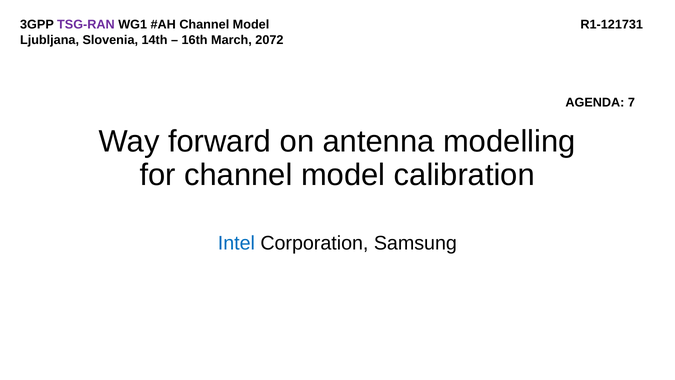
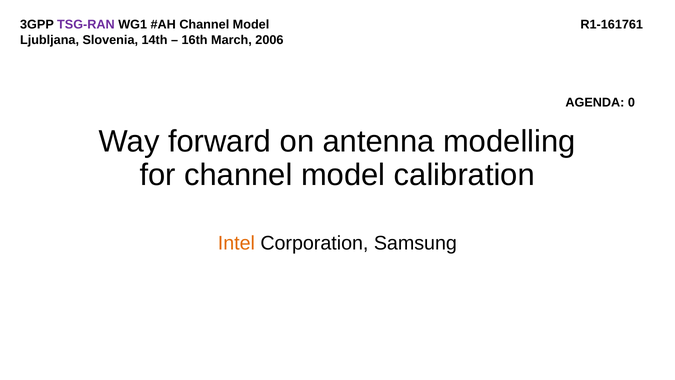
R1-121731: R1-121731 -> R1-161761 (612, 25)
2072: 2072 -> 2006 (269, 40)
7: 7 -> 0 (631, 102)
Intel colour: blue -> orange (236, 243)
